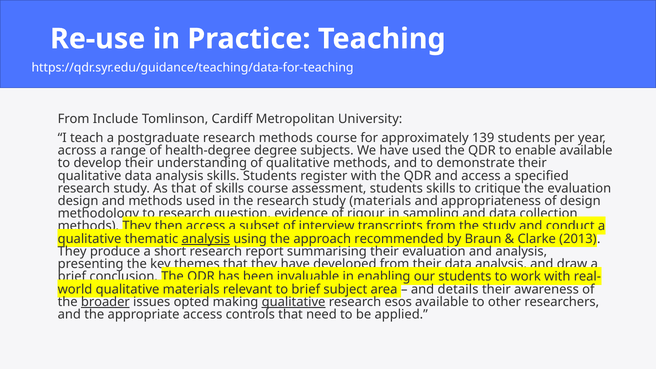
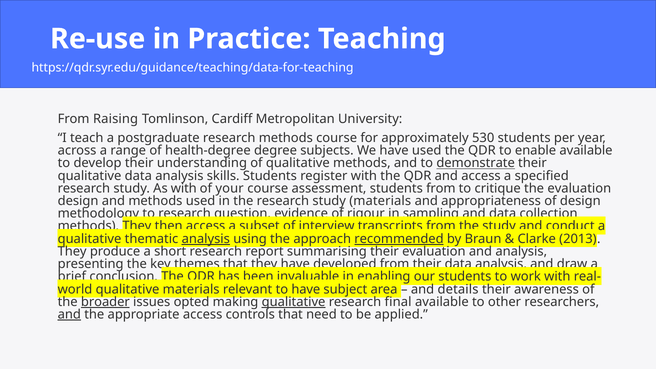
Include: Include -> Raising (116, 119)
139: 139 -> 530 (483, 138)
demonstrate underline: none -> present (476, 163)
As that: that -> with (184, 188)
of skills: skills -> your (230, 188)
students skills: skills -> from (441, 188)
recommended underline: none -> present (399, 239)
to brief: brief -> have (306, 289)
esos: esos -> final (398, 302)
and underline: none -> present (69, 314)
